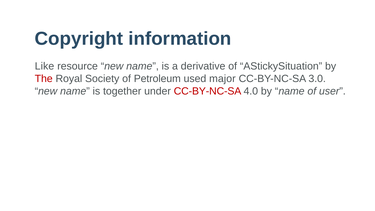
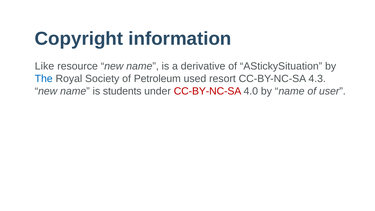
The colour: red -> blue (44, 79)
major: major -> resort (222, 79)
3.0: 3.0 -> 4.3 (317, 79)
together: together -> students (122, 91)
